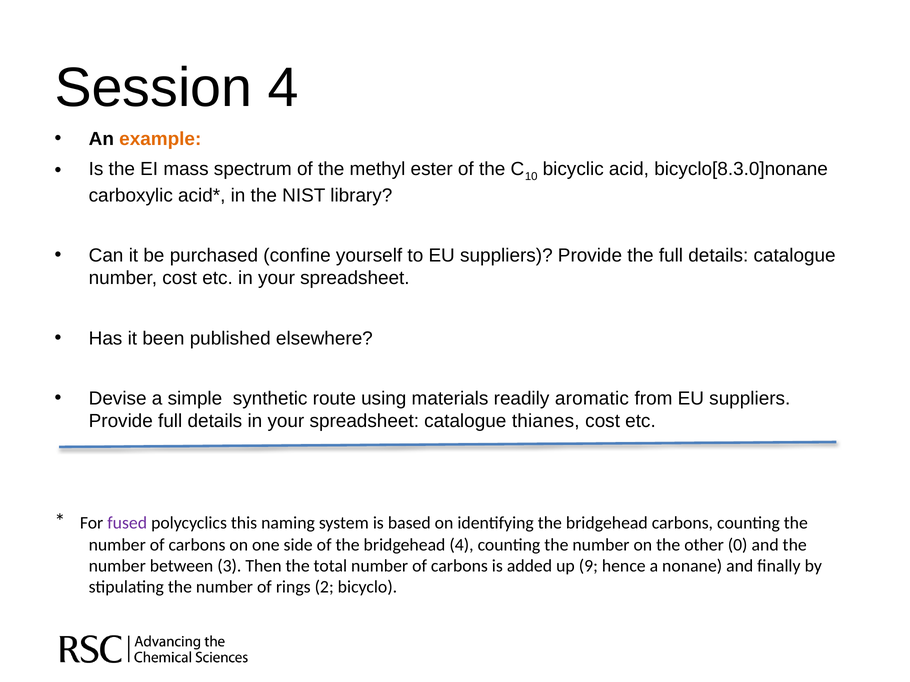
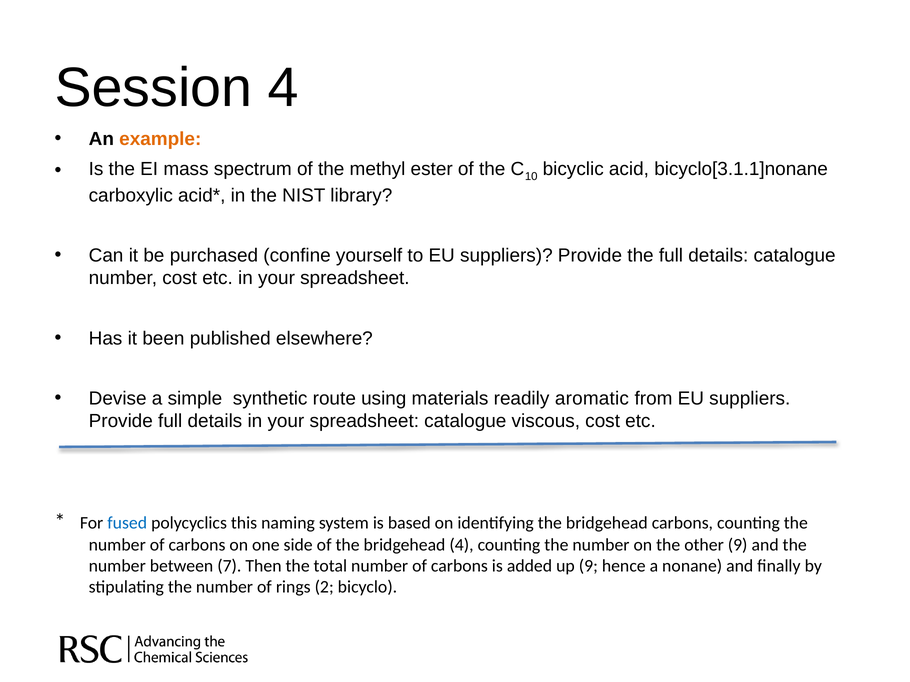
bicyclo[8.3.0]nonane: bicyclo[8.3.0]nonane -> bicyclo[3.1.1]nonane (741, 169)
thianes: thianes -> viscous (546, 421)
fused colour: purple -> blue (127, 523)
other 0: 0 -> 9 (738, 545)
3: 3 -> 7 (229, 566)
